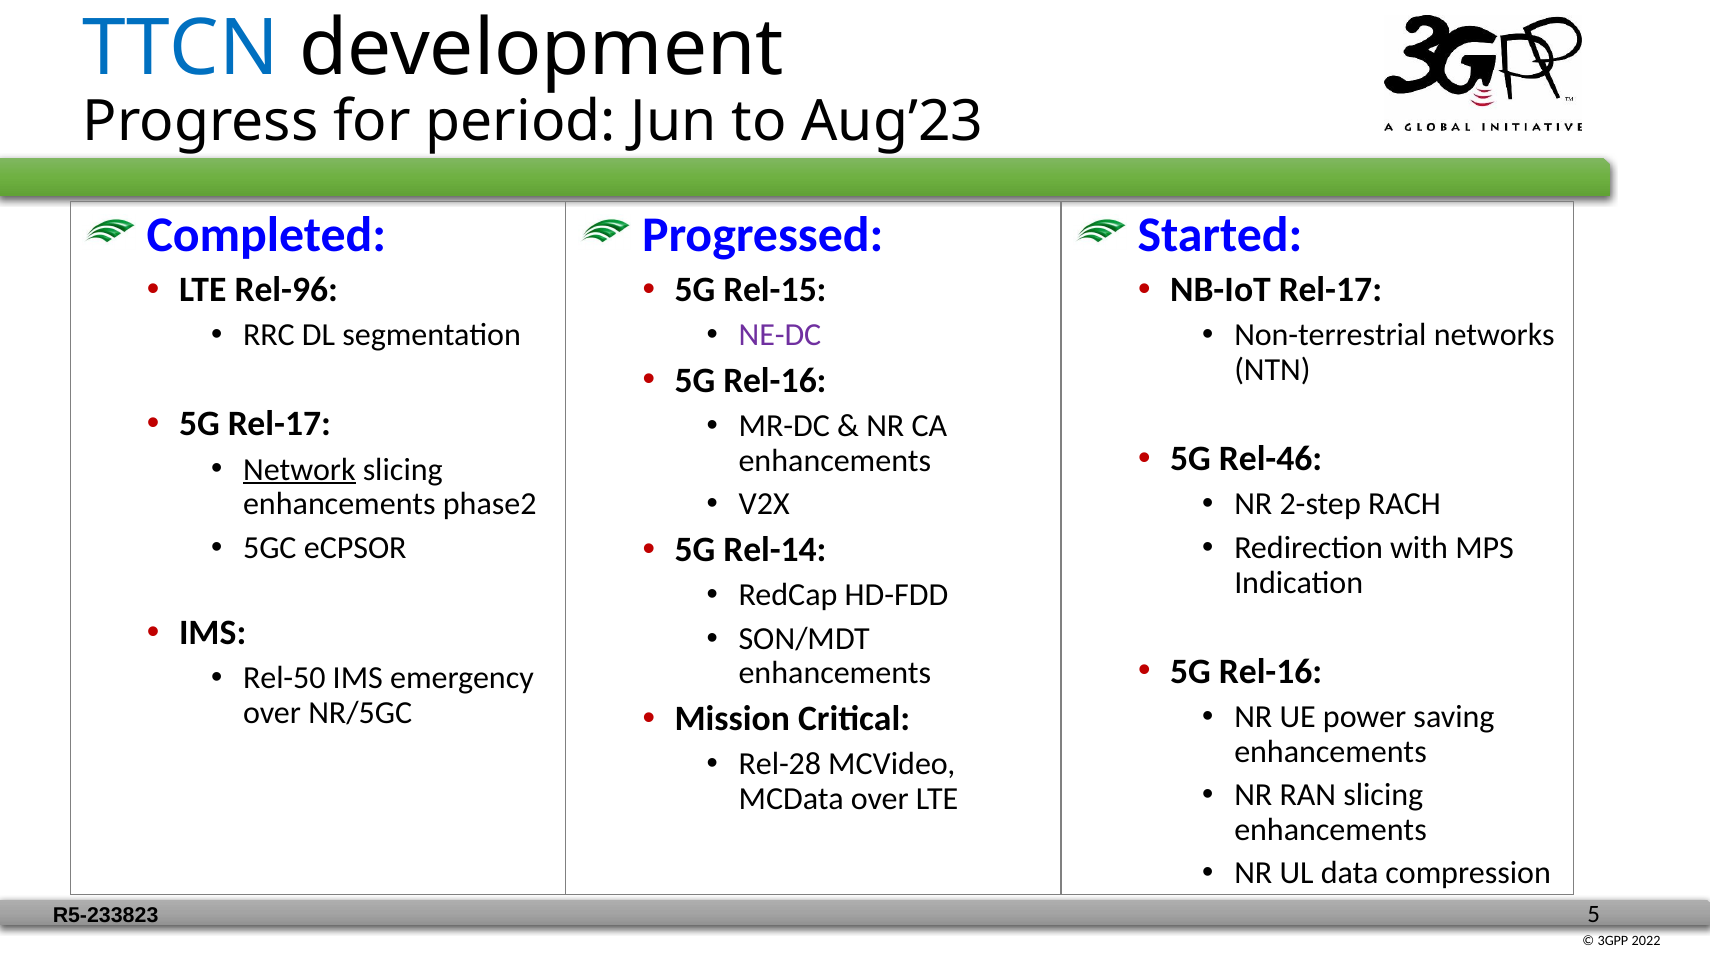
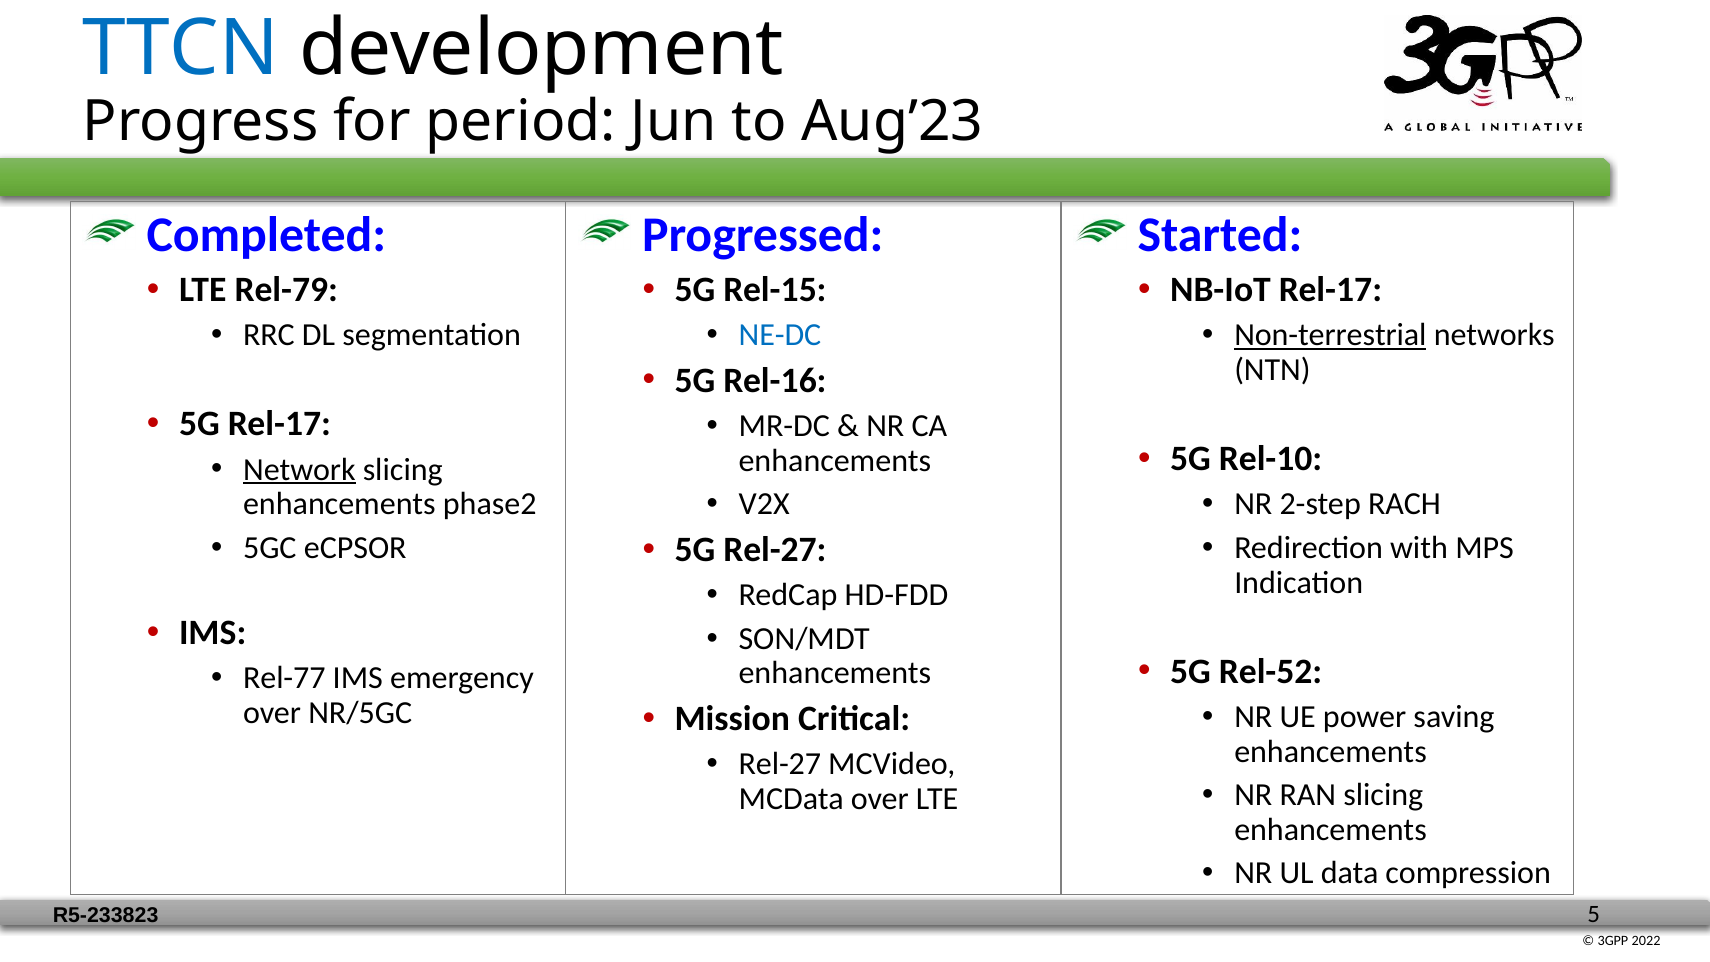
Rel-96: Rel-96 -> Rel-79 (286, 290)
NE-DC colour: purple -> blue (780, 335)
Non-terrestrial underline: none -> present (1330, 335)
Rel-46: Rel-46 -> Rel-10 (1270, 459)
5G Rel-14: Rel-14 -> Rel-27 (775, 550)
Rel-16: Rel-16 -> Rel-52 (1270, 671)
Rel-50: Rel-50 -> Rel-77 (284, 678)
Rel-28: Rel-28 -> Rel-27 (780, 764)
